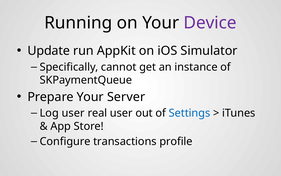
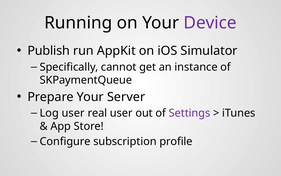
Update: Update -> Publish (49, 51)
Settings colour: blue -> purple (190, 113)
transactions: transactions -> subscription (125, 141)
